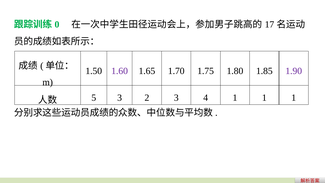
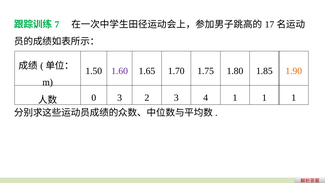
0: 0 -> 7 (57, 24)
1.90 colour: purple -> orange (294, 71)
5: 5 -> 0 (94, 98)
